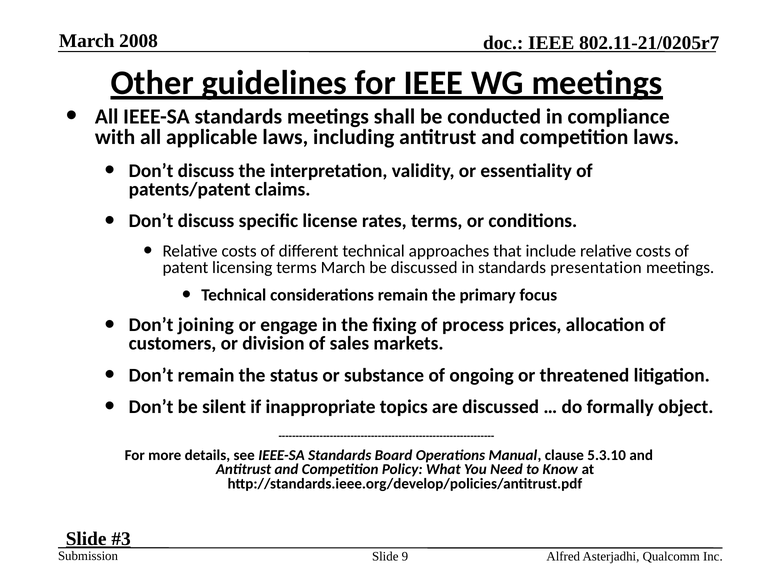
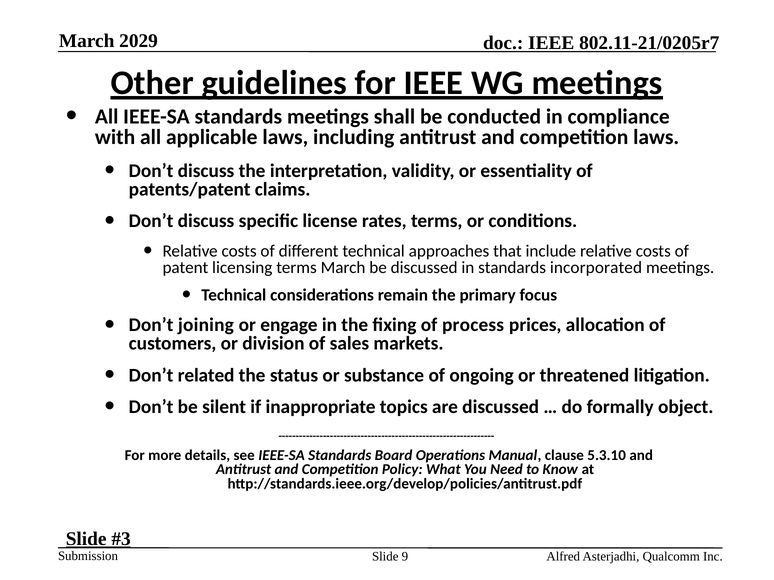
2008: 2008 -> 2029 (139, 41)
presentation: presentation -> incorporated (596, 268)
Don’t remain: remain -> related (206, 376)
